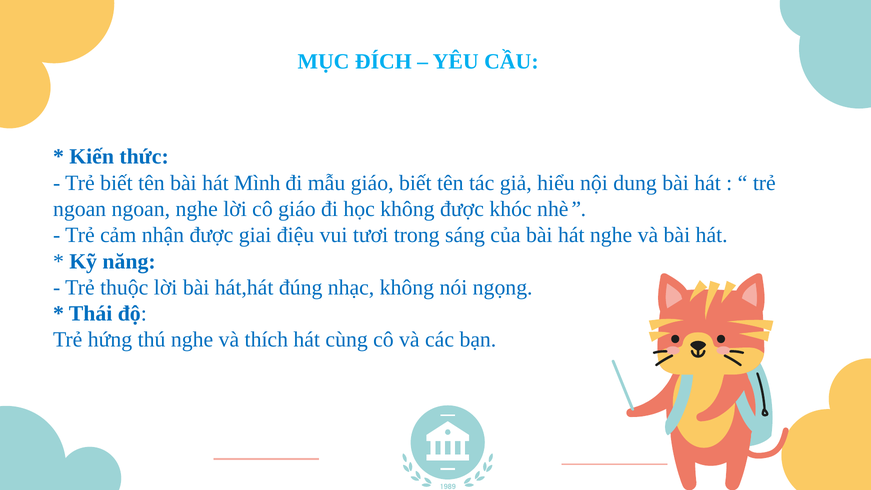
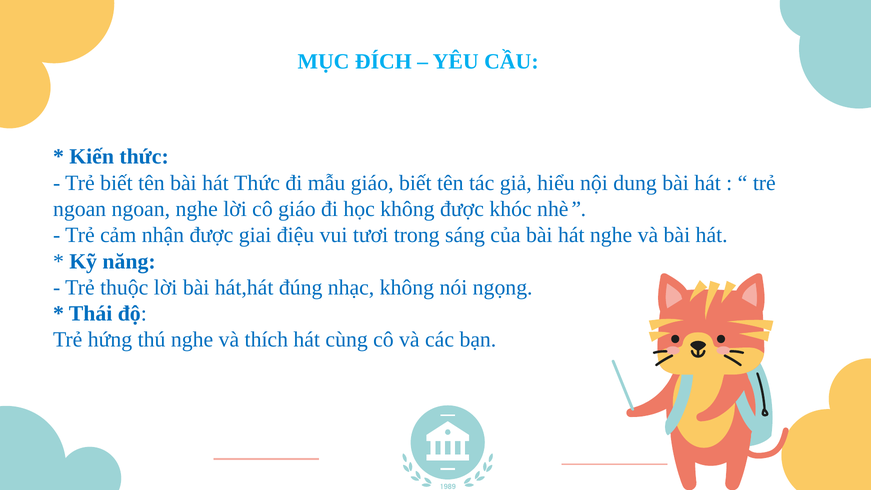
hát Mình: Mình -> Thức (257, 183)
